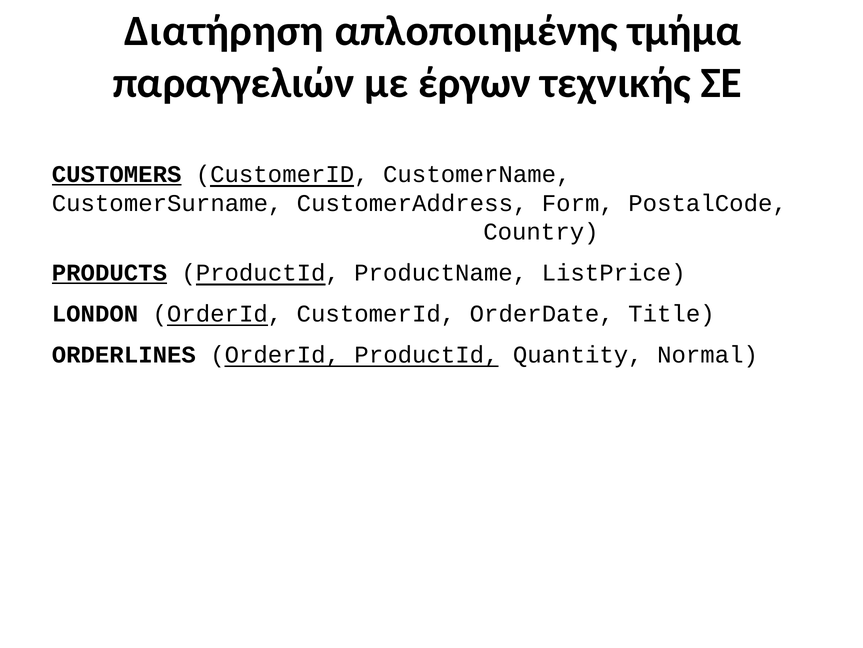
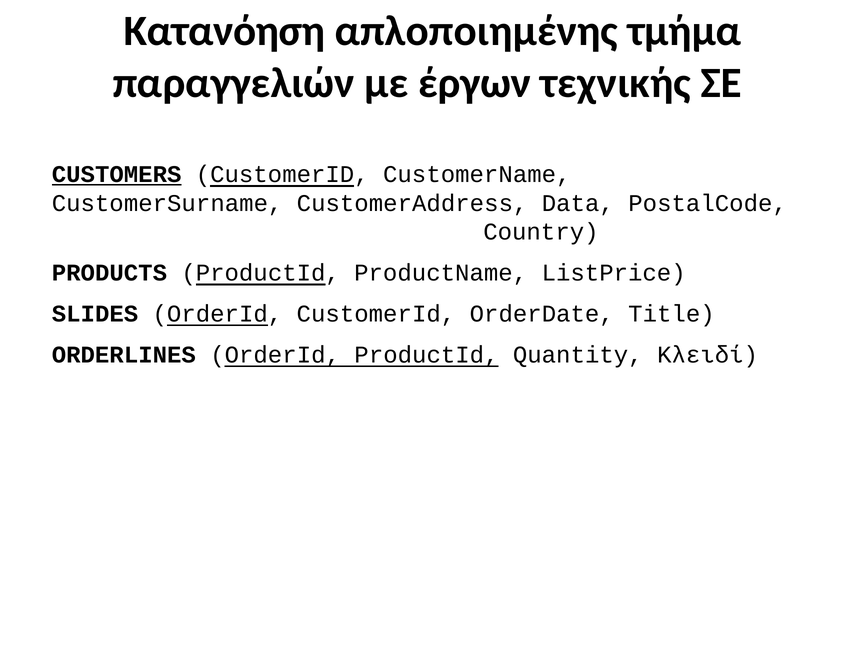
Διατήρηση: Διατήρηση -> Κατανόηση (224, 31)
Form: Form -> Data (578, 203)
PRODUCTS underline: present -> none (109, 273)
LONDON: LONDON -> SLIDES (95, 313)
Normal: Normal -> Κλειδί (708, 354)
